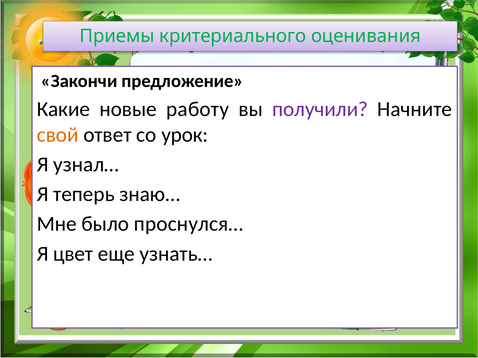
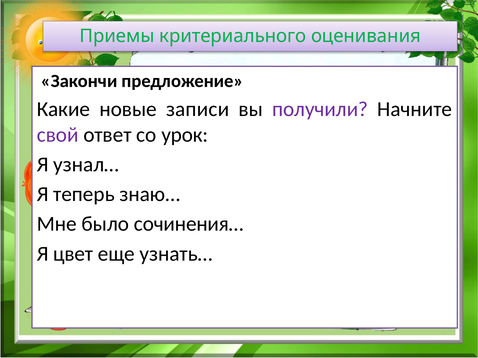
работу: работу -> записи (198, 109)
свой colour: orange -> purple (58, 135)
проснулся…: проснулся… -> сочинения… (189, 224)
